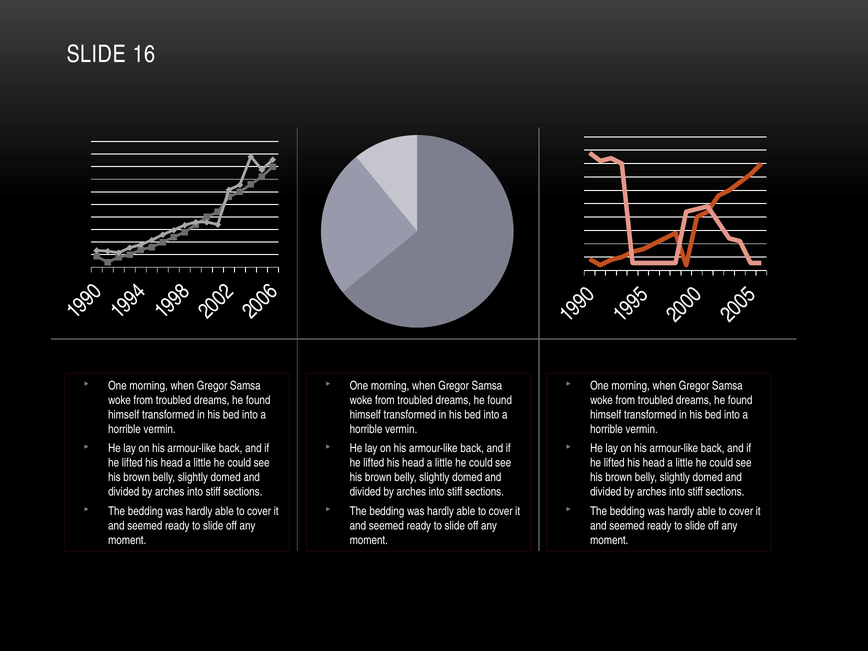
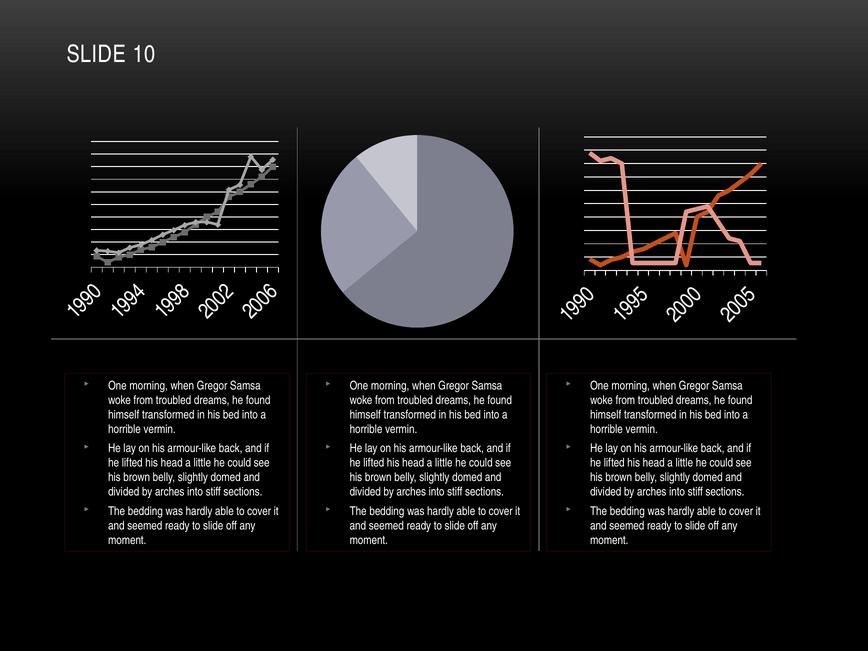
16: 16 -> 10 (144, 54)
